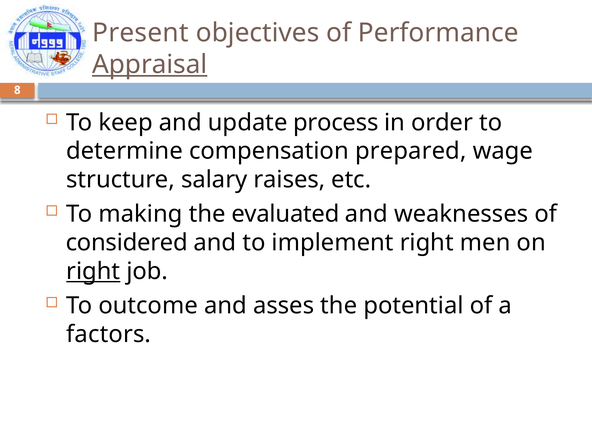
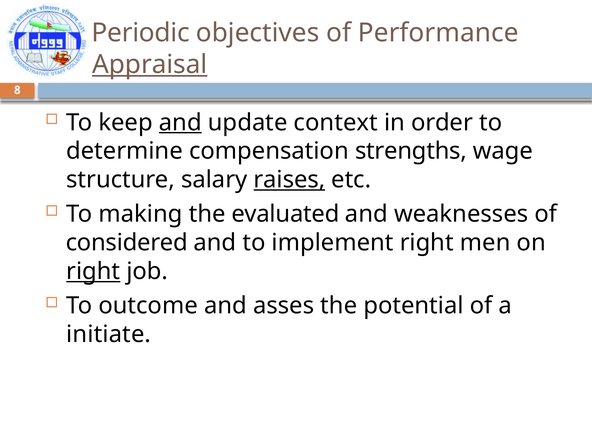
Present: Present -> Periodic (141, 33)
and underline: none -> present (180, 122)
process: process -> context (336, 122)
prepared: prepared -> strengths (411, 151)
raises underline: none -> present (289, 180)
factors: factors -> initiate (109, 334)
